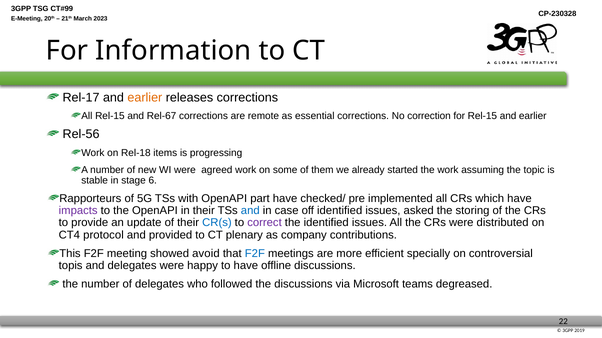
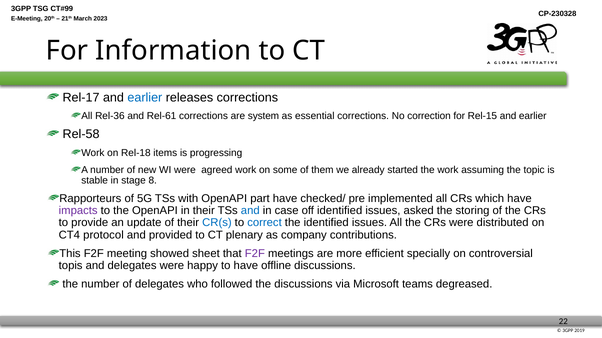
earlier colour: orange -> blue (145, 98)
All Rel-15: Rel-15 -> Rel-36 (110, 116)
Rel-67: Rel-67 -> Rel-61 (162, 116)
remote: remote -> system (263, 116)
Rel-56: Rel-56 -> Rel-58 (81, 135)
6: 6 -> 8 (153, 181)
correct colour: purple -> blue (265, 223)
avoid: avoid -> sheet (206, 254)
F2F colour: blue -> purple (255, 254)
